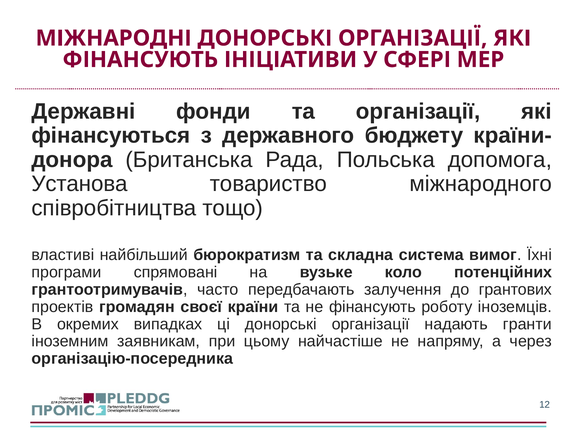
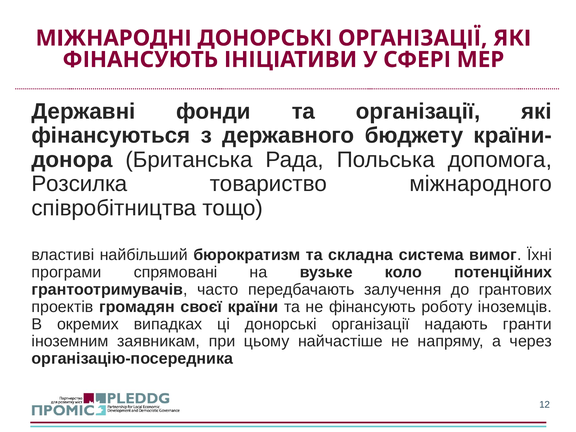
Установа: Установа -> Розсилка (79, 184)
